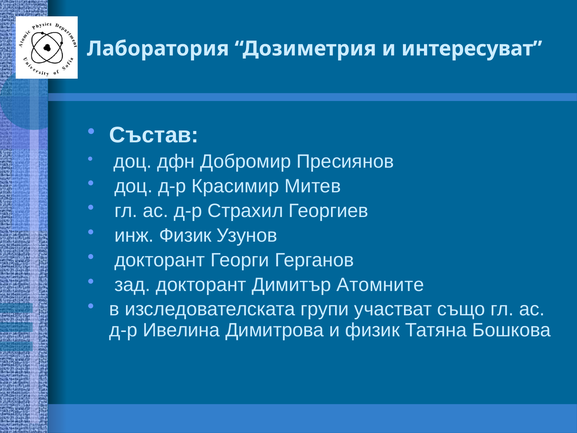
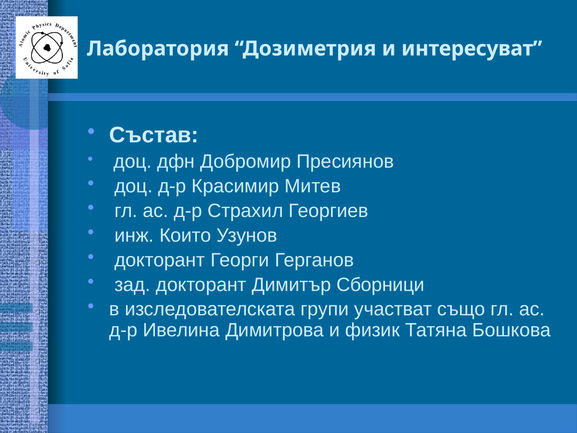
инж Физик: Физик -> Които (185, 235)
Атомните: Атомните -> Сборници (381, 284)
